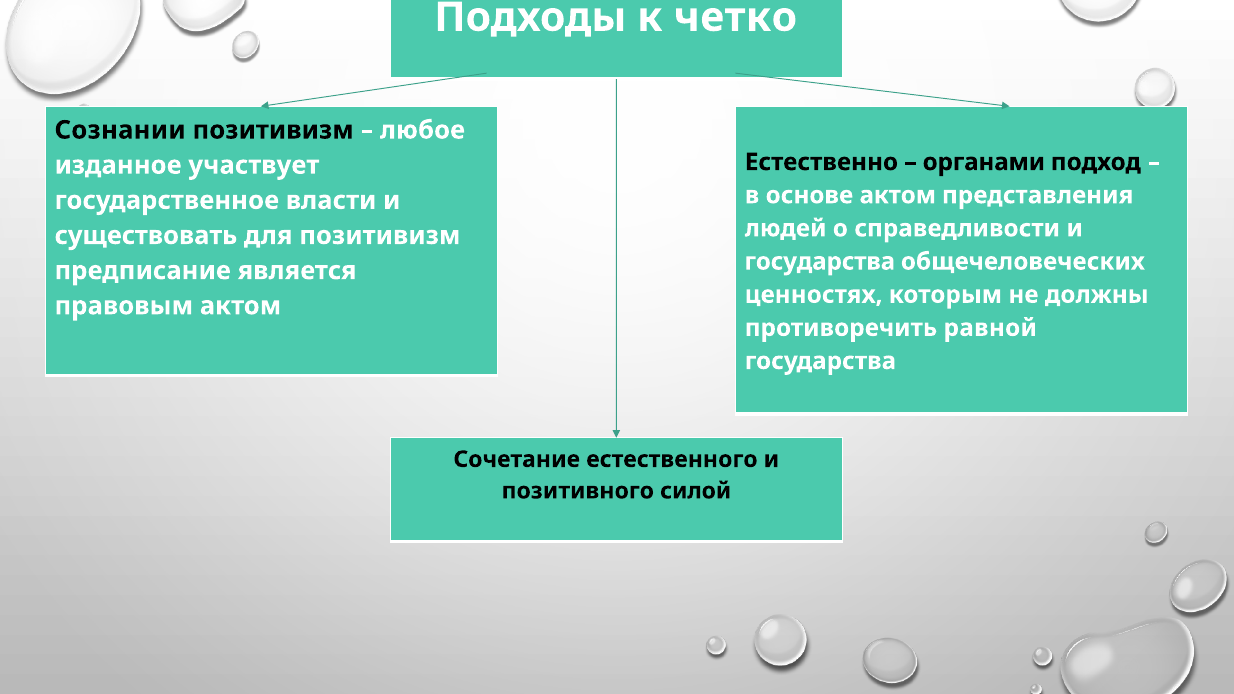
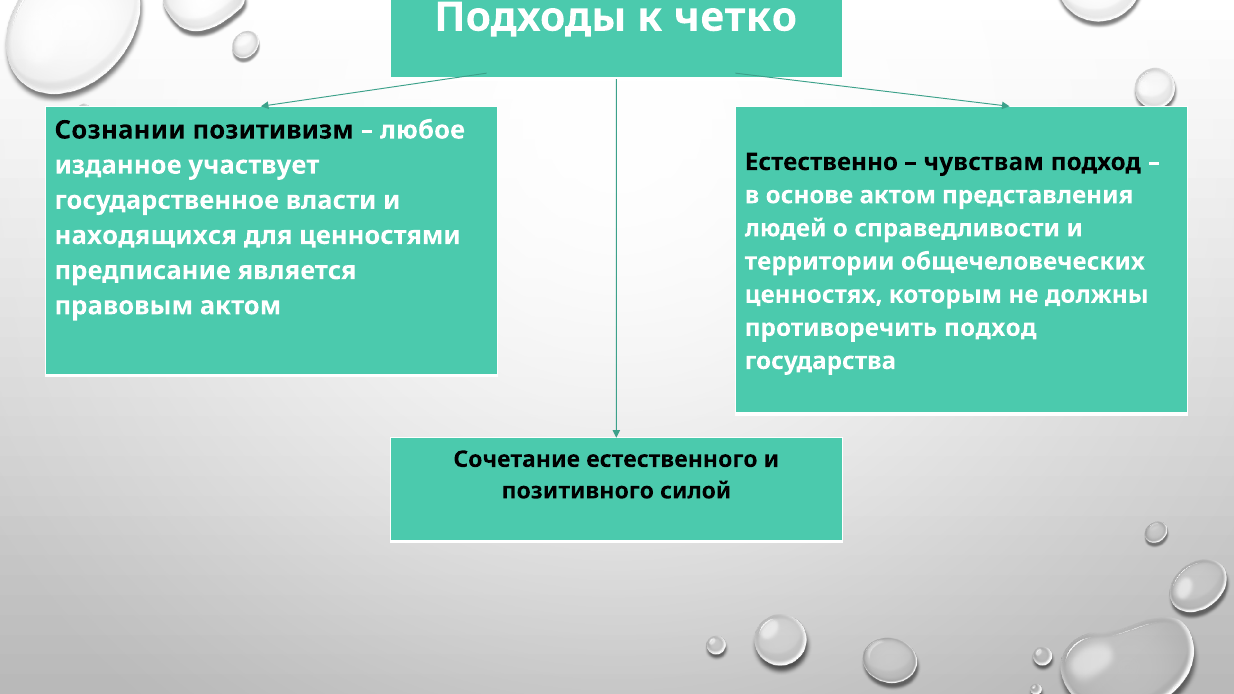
органами: органами -> чувствам (984, 162)
существовать: существовать -> находящихся (146, 236)
для позитивизм: позитивизм -> ценностями (380, 236)
государства: государства -> территории (820, 262)
противоречить равной: равной -> подход (990, 328)
